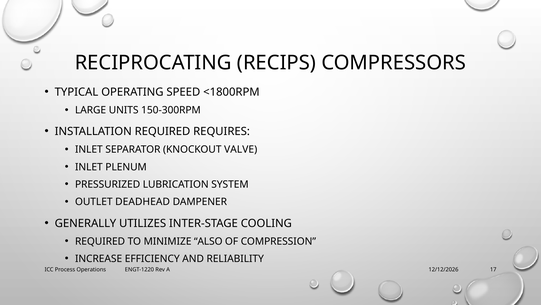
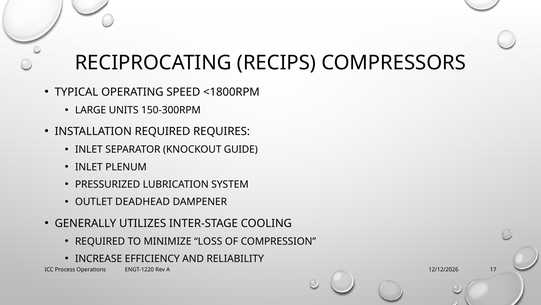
VALVE: VALVE -> GUIDE (241, 149)
ALSO: ALSO -> LOSS (208, 241)
